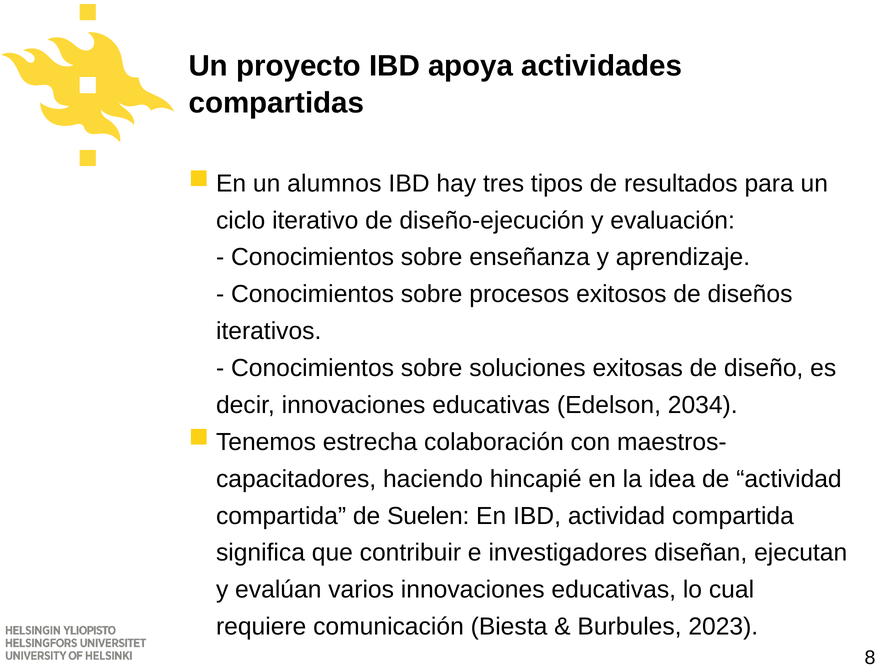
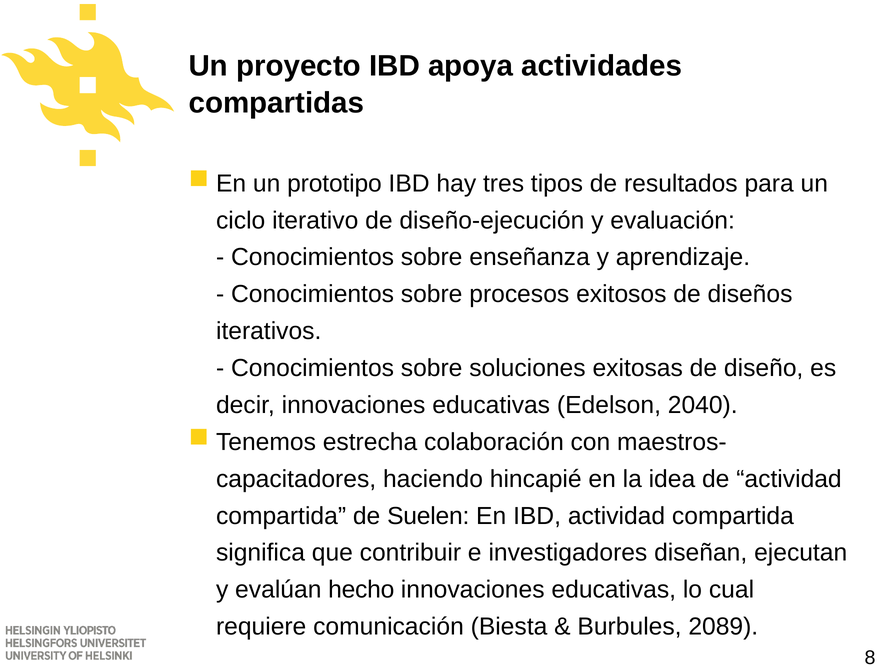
alumnos: alumnos -> prototipo (334, 183)
2034: 2034 -> 2040 (703, 405)
varios: varios -> hecho (361, 589)
2023: 2023 -> 2089 (723, 626)
